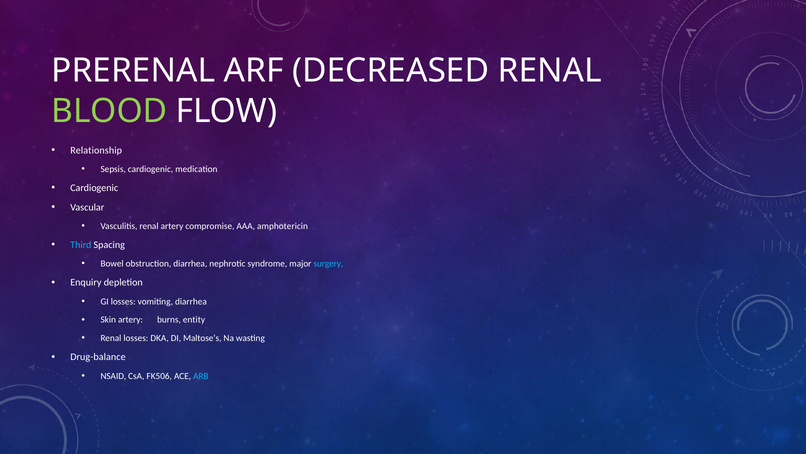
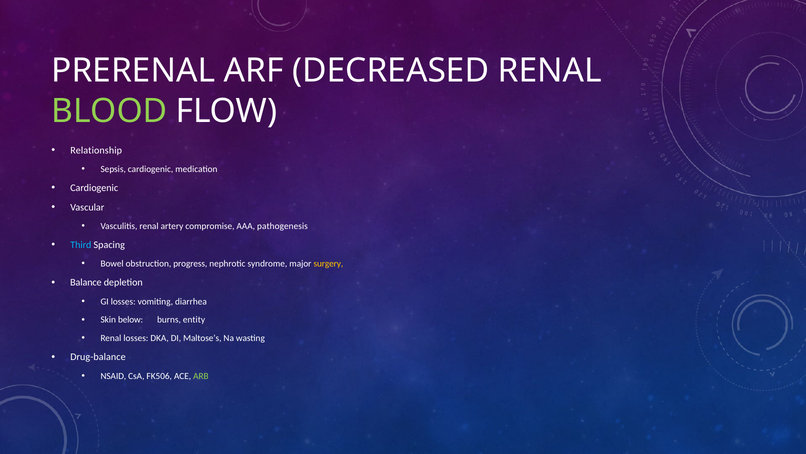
amphotericin: amphotericin -> pathogenesis (282, 226)
obstruction diarrhea: diarrhea -> progress (190, 263)
surgery colour: light blue -> yellow (328, 263)
Enquiry: Enquiry -> Balance (86, 282)
Skin artery: artery -> below (131, 319)
ARB colour: light blue -> light green (201, 375)
